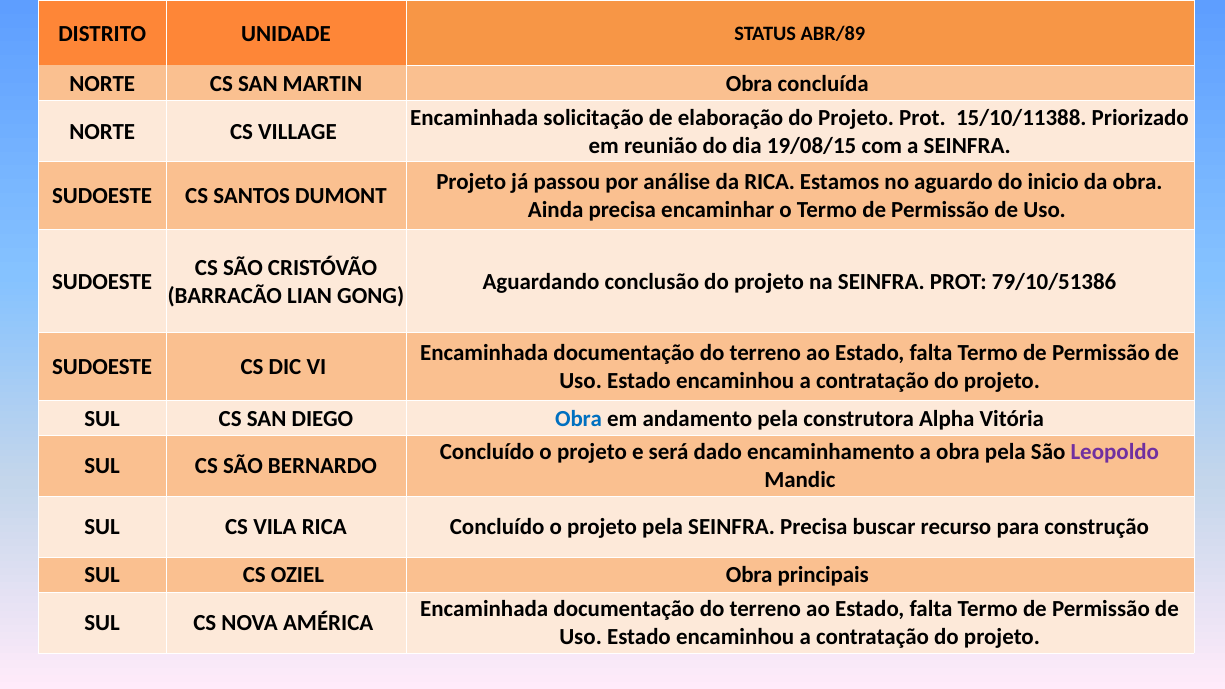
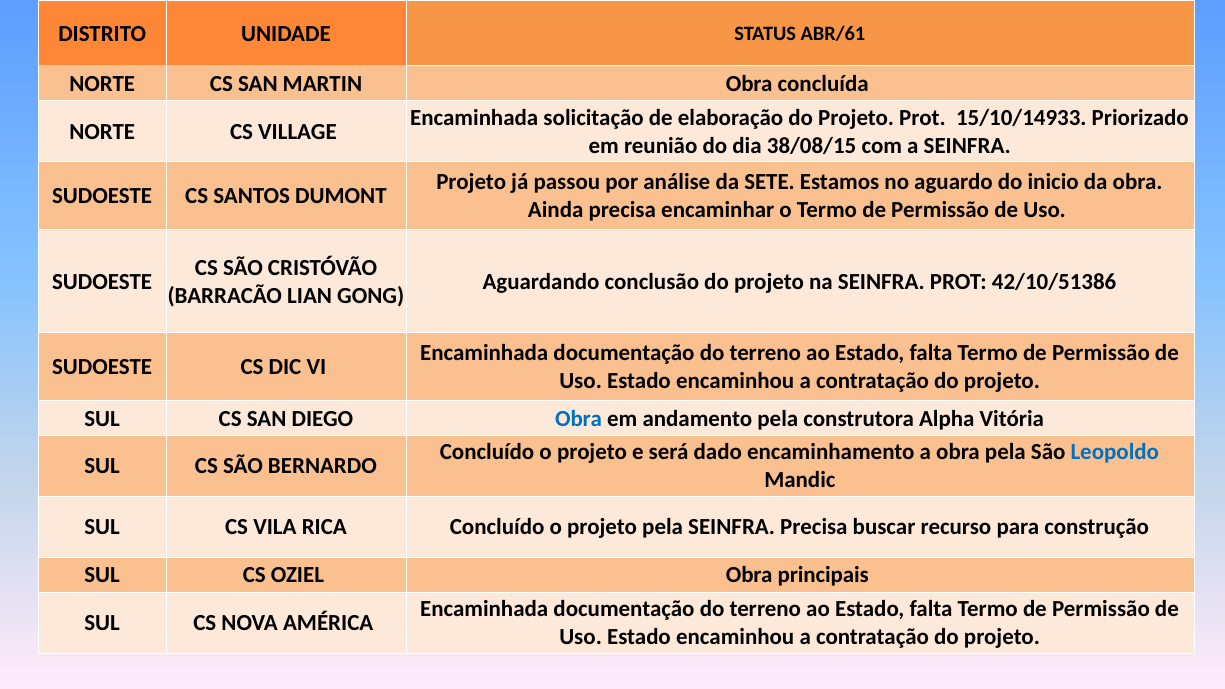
ABR/89: ABR/89 -> ABR/61 (833, 33)
15/10/11388: 15/10/11388 -> 15/10/14933 (1021, 117)
19/08/15: 19/08/15 -> 38/08/15 (812, 145)
da RICA: RICA -> SETE (770, 182)
79/10/51386: 79/10/51386 -> 42/10/51386 (1054, 281)
Leopoldo colour: purple -> blue (1115, 452)
